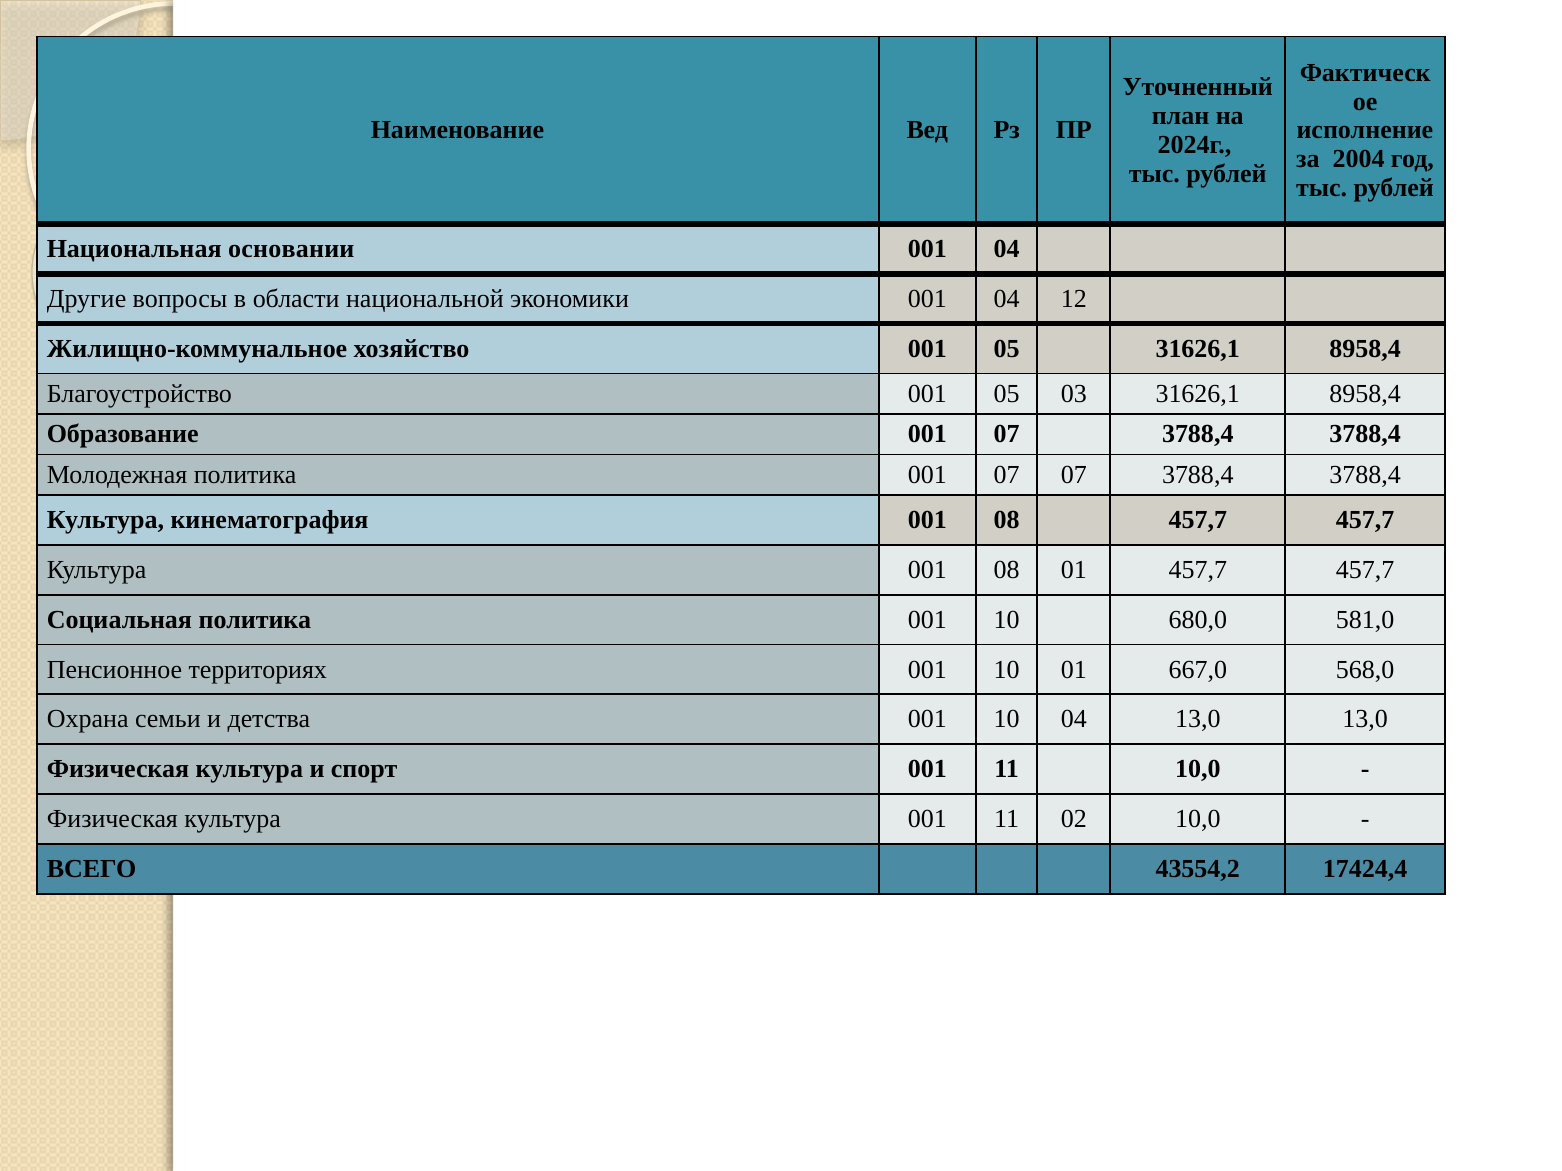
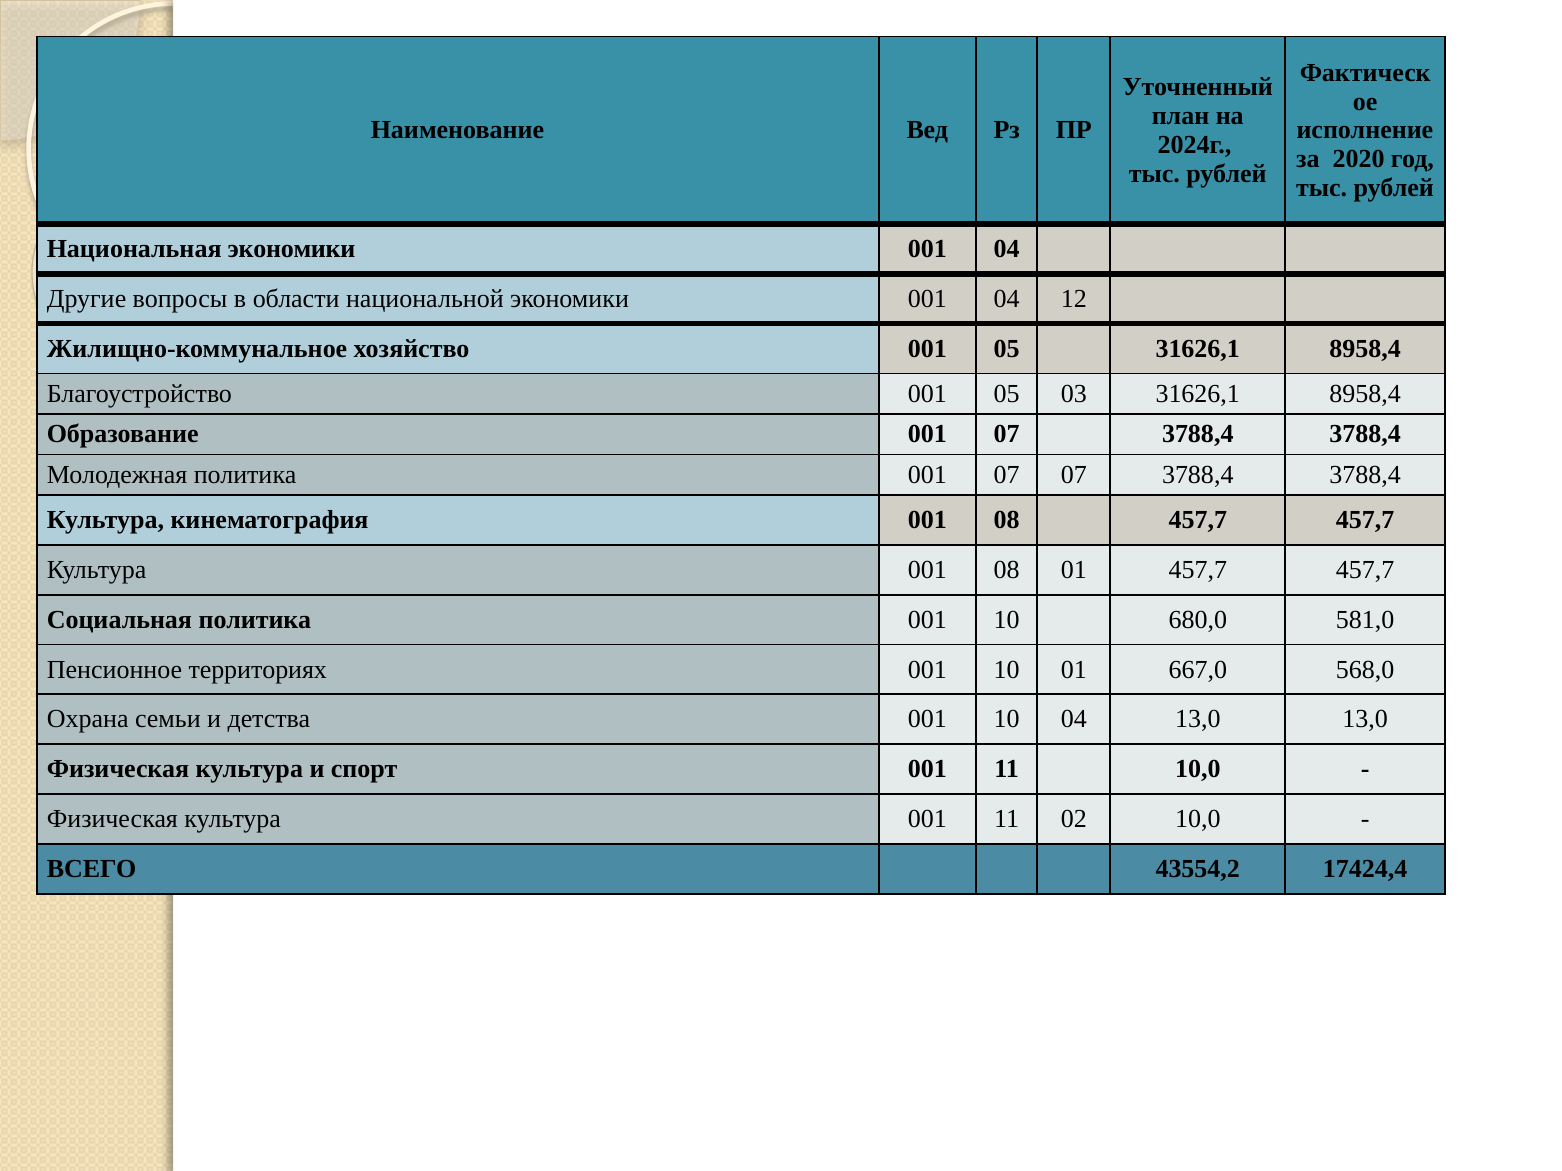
2004: 2004 -> 2020 (1359, 159)
Национальная основании: основании -> экономики (292, 249)
